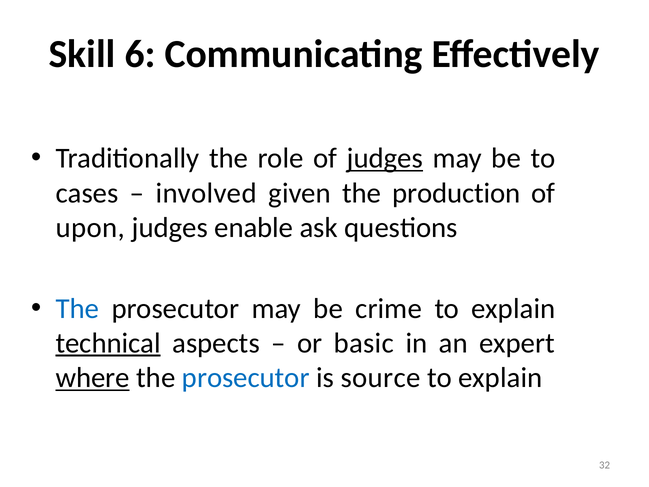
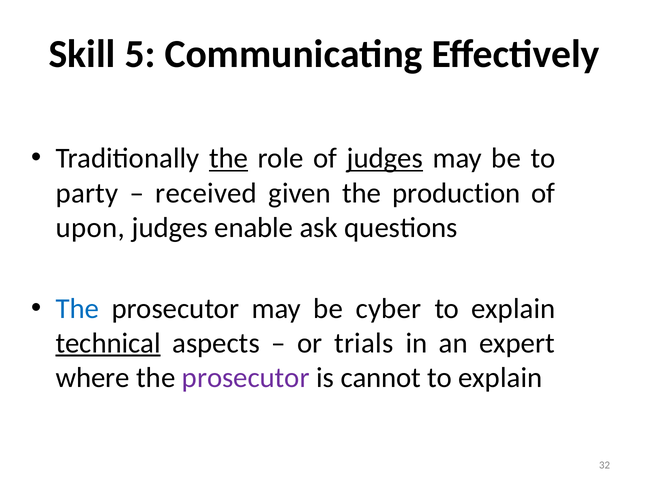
6: 6 -> 5 (140, 54)
the underline: none -> present (229, 158)
cases: cases -> party (87, 193)
involved: involved -> received (206, 193)
crime: crime -> cyber (389, 308)
basic: basic -> trials (364, 343)
where underline: present -> none (93, 378)
prosecutor colour: blue -> purple (246, 378)
source: source -> cannot (381, 378)
